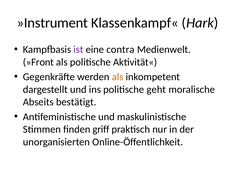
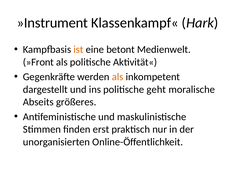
ist colour: purple -> orange (78, 49)
contra: contra -> betont (121, 49)
bestätigt: bestätigt -> größeres (76, 102)
griff: griff -> erst (101, 129)
